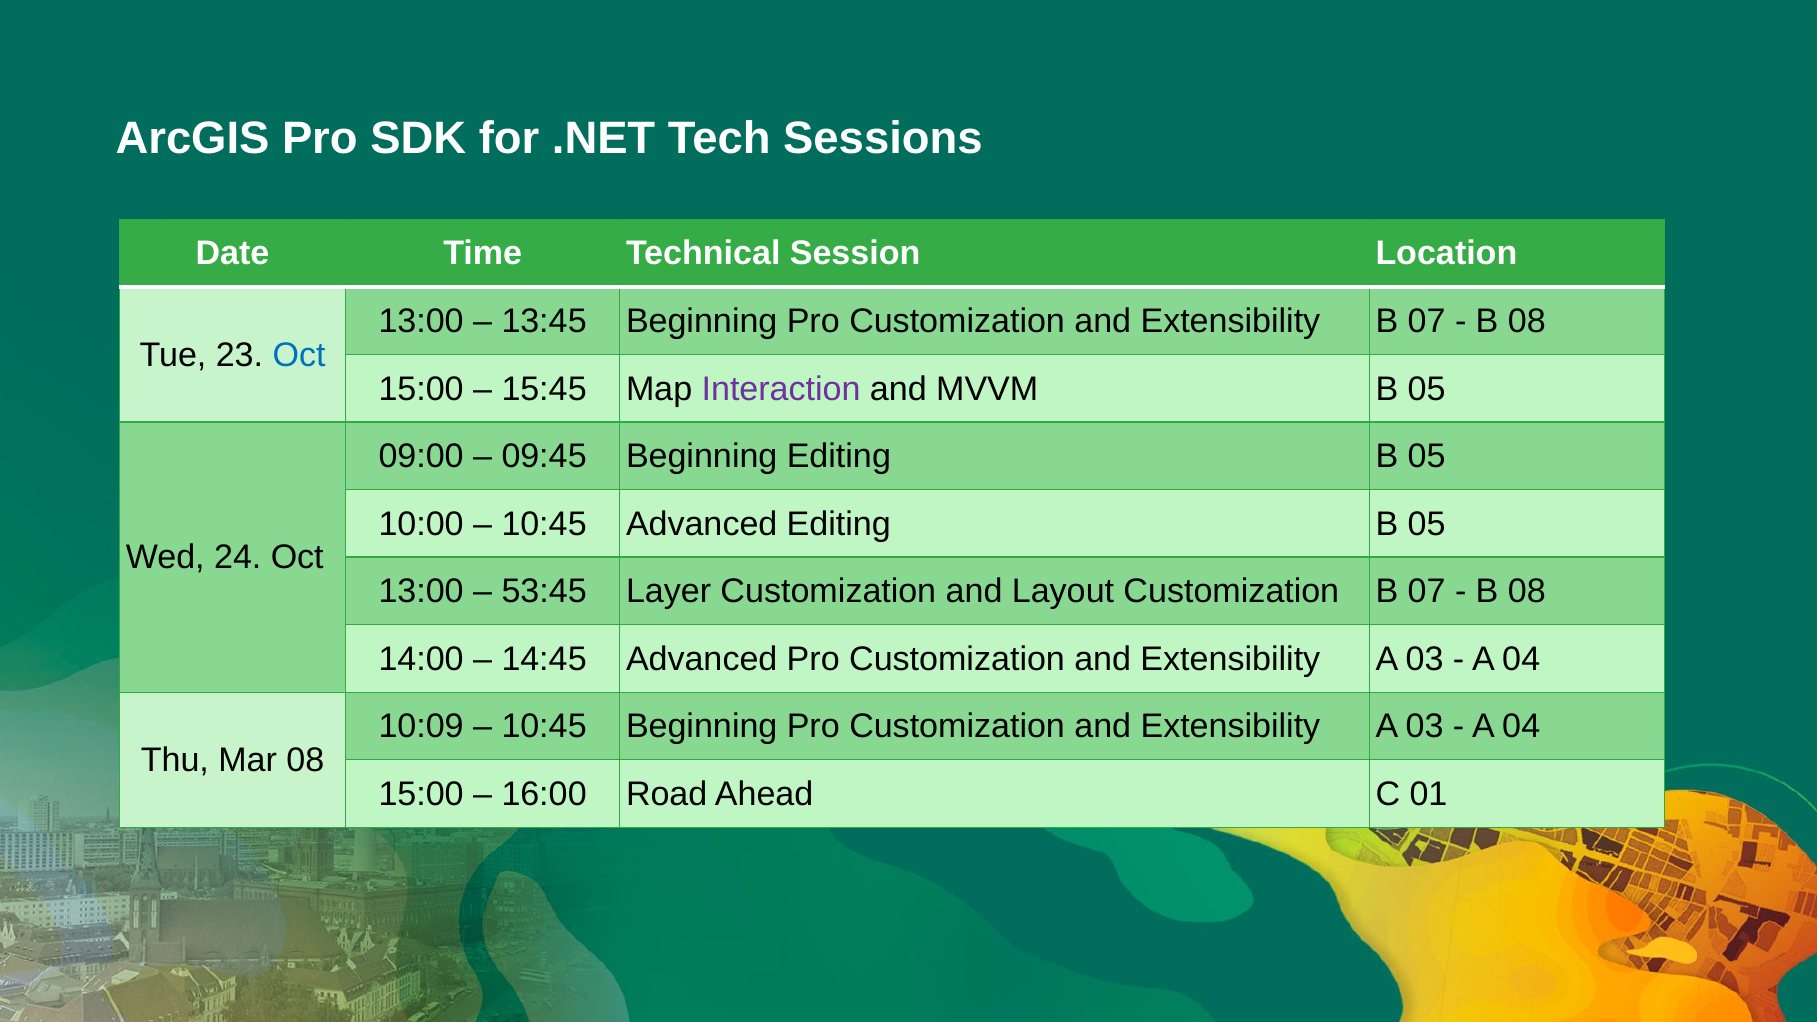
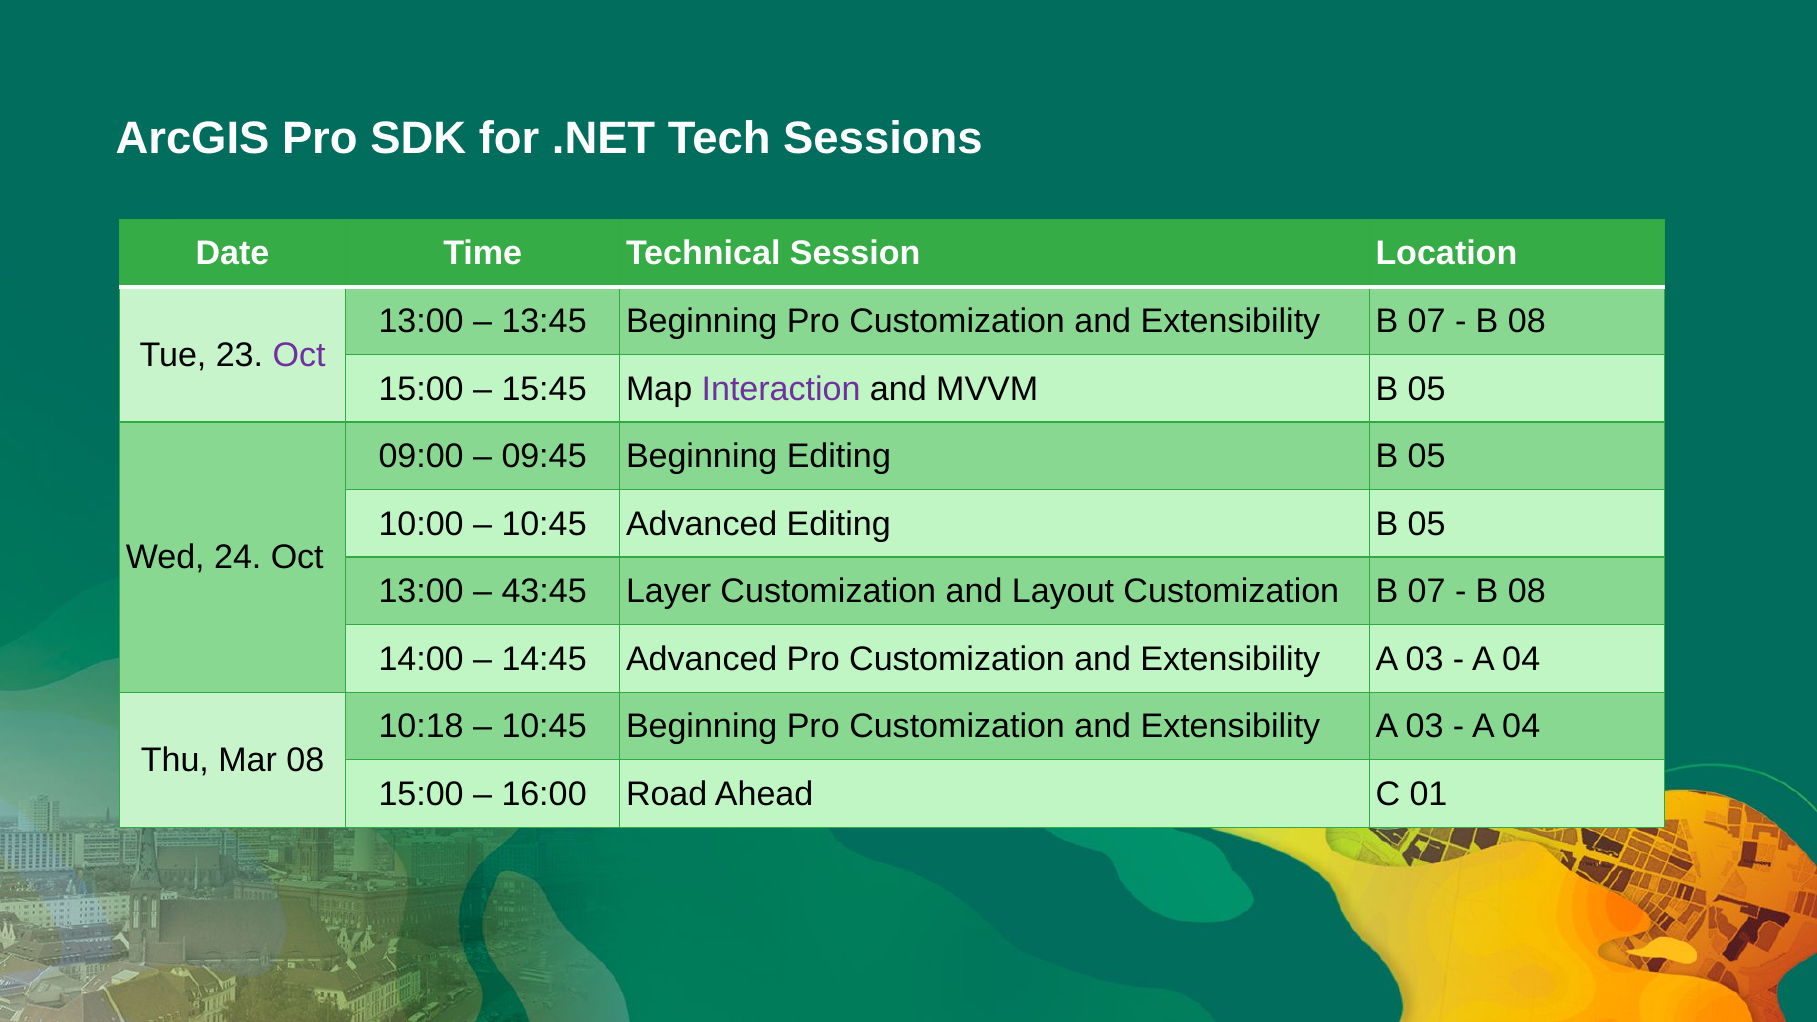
Oct colour: blue -> purple (299, 355)
53:45: 53:45 -> 43:45 (544, 591)
10:09: 10:09 -> 10:18 (421, 727)
